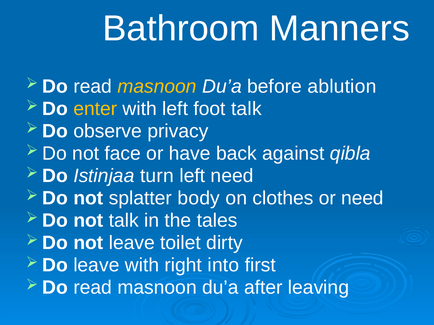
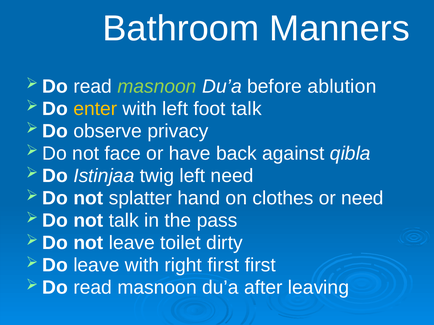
masnoon colour: yellow -> light green (157, 87)
turn: turn -> twig (157, 176)
body: body -> hand (199, 198)
tales: tales -> pass (217, 221)
right into: into -> first (223, 266)
